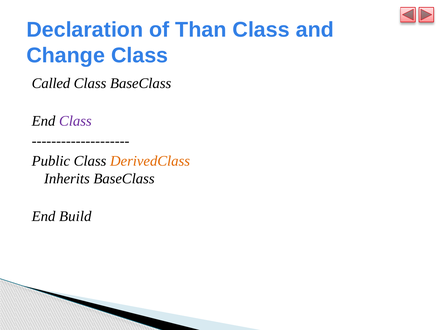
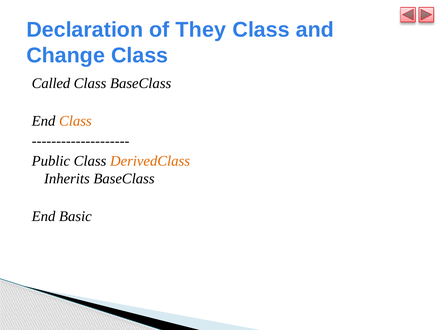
Than: Than -> They (201, 30)
Class colour: purple -> orange (75, 121)
Build: Build -> Basic (75, 217)
